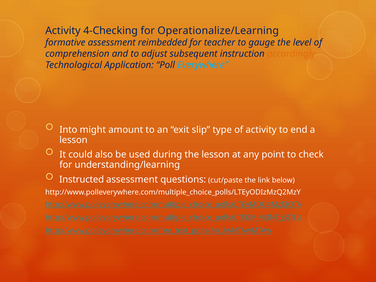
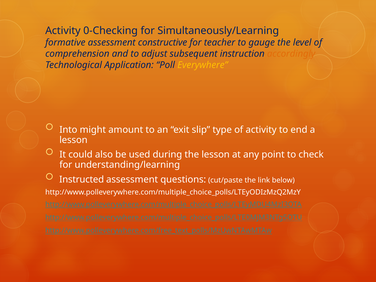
4-Checking: 4-Checking -> 0-Checking (111, 31)
Operationalize/Learning: Operationalize/Learning -> Simultaneously/Learning (218, 31)
reimbedded: reimbedded -> constructive (163, 42)
Everywhere colour: light blue -> yellow (203, 65)
